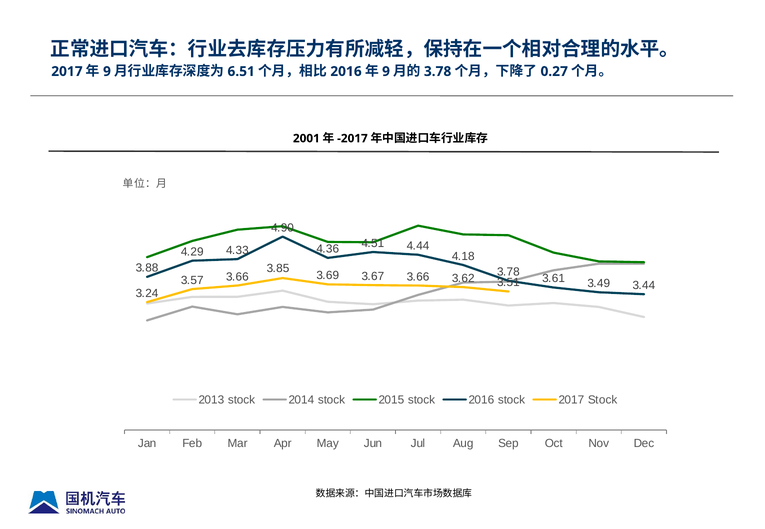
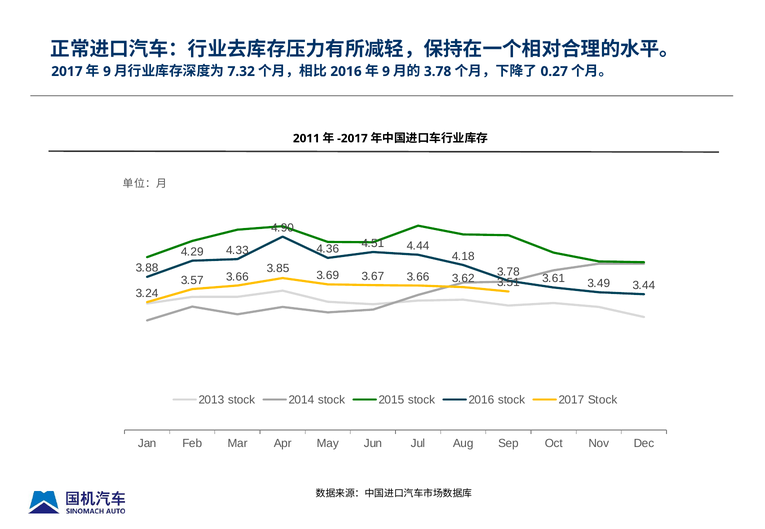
6.51: 6.51 -> 7.32 (241, 72)
2001: 2001 -> 2011 (306, 139)
